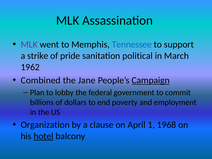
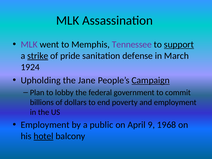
Tennessee colour: blue -> purple (132, 44)
support underline: none -> present (179, 44)
strike underline: none -> present (38, 56)
political: political -> defense (138, 56)
1962: 1962 -> 1924 (30, 67)
Combined: Combined -> Upholding (41, 80)
Organization: Organization -> Employment (45, 125)
clause: clause -> public (101, 125)
1: 1 -> 9 (151, 125)
